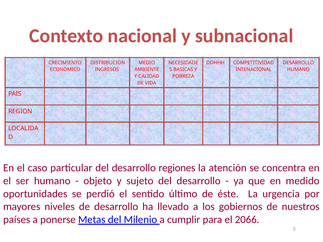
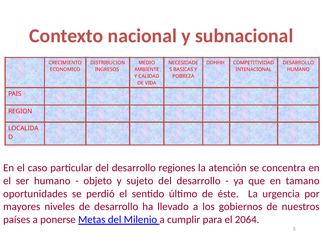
medido: medido -> tamano (303, 181)
2066: 2066 -> 2064 (247, 220)
